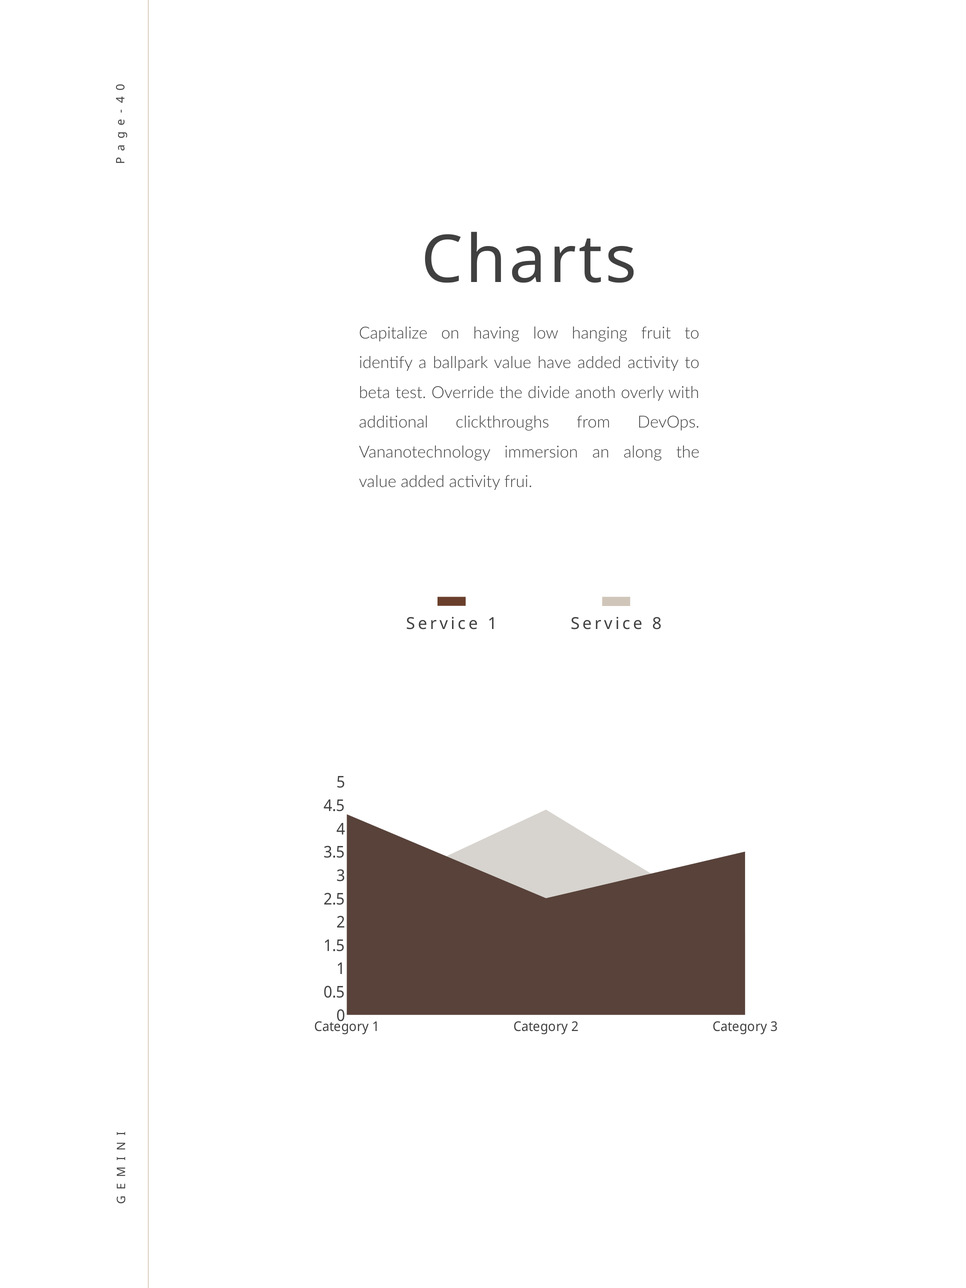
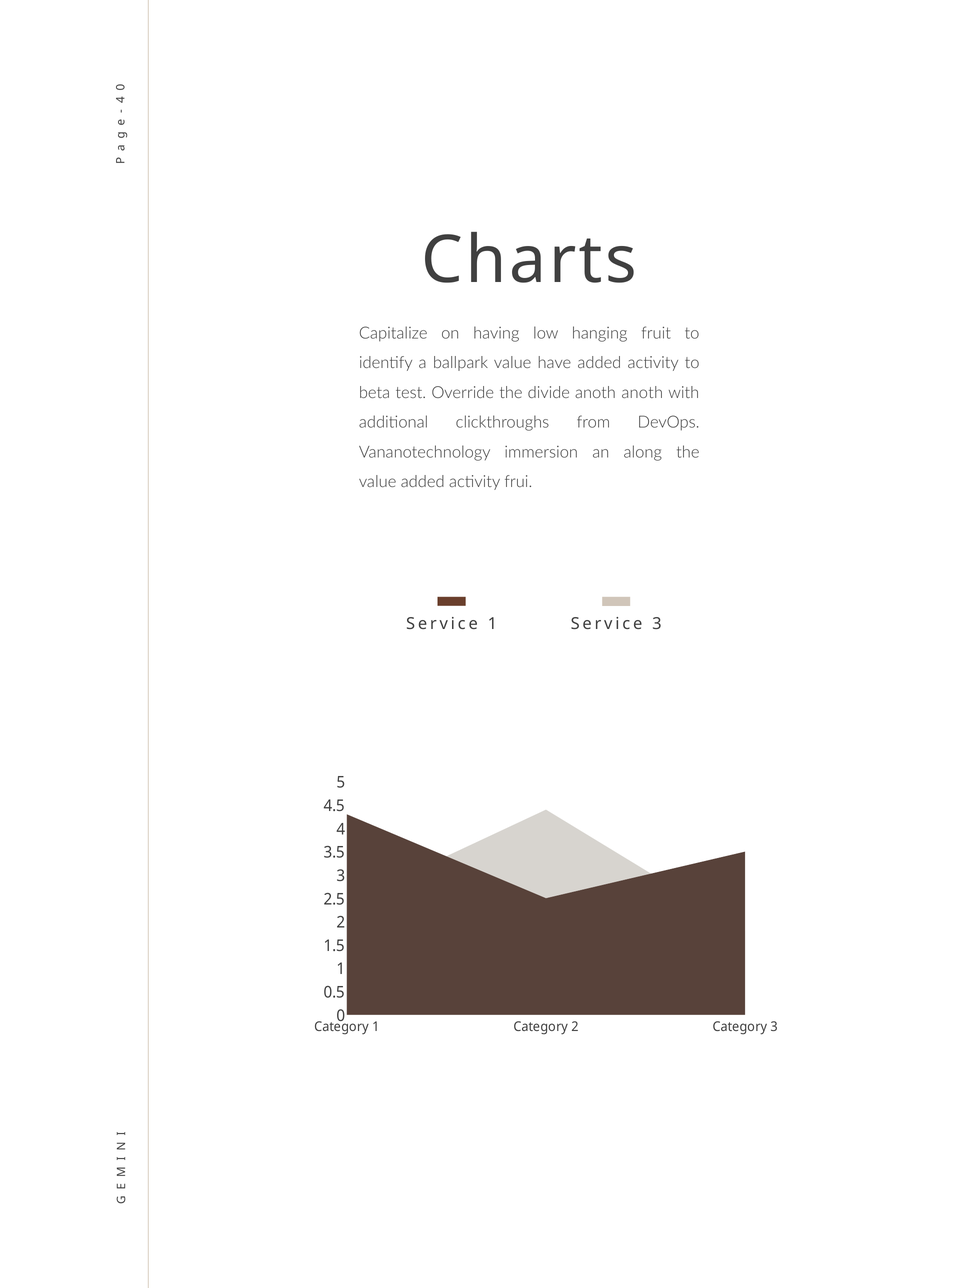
anoth overly: overly -> anoth (642, 393)
Service 8: 8 -> 3 (657, 624)
